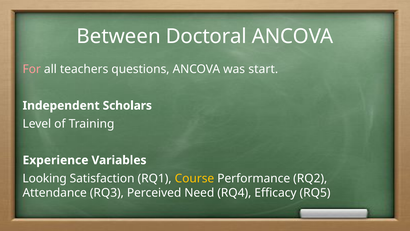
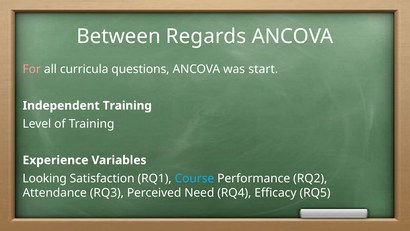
Doctoral: Doctoral -> Regards (206, 36)
teachers: teachers -> curricula (84, 69)
Independent Scholars: Scholars -> Training (127, 105)
Course colour: yellow -> light blue (194, 178)
